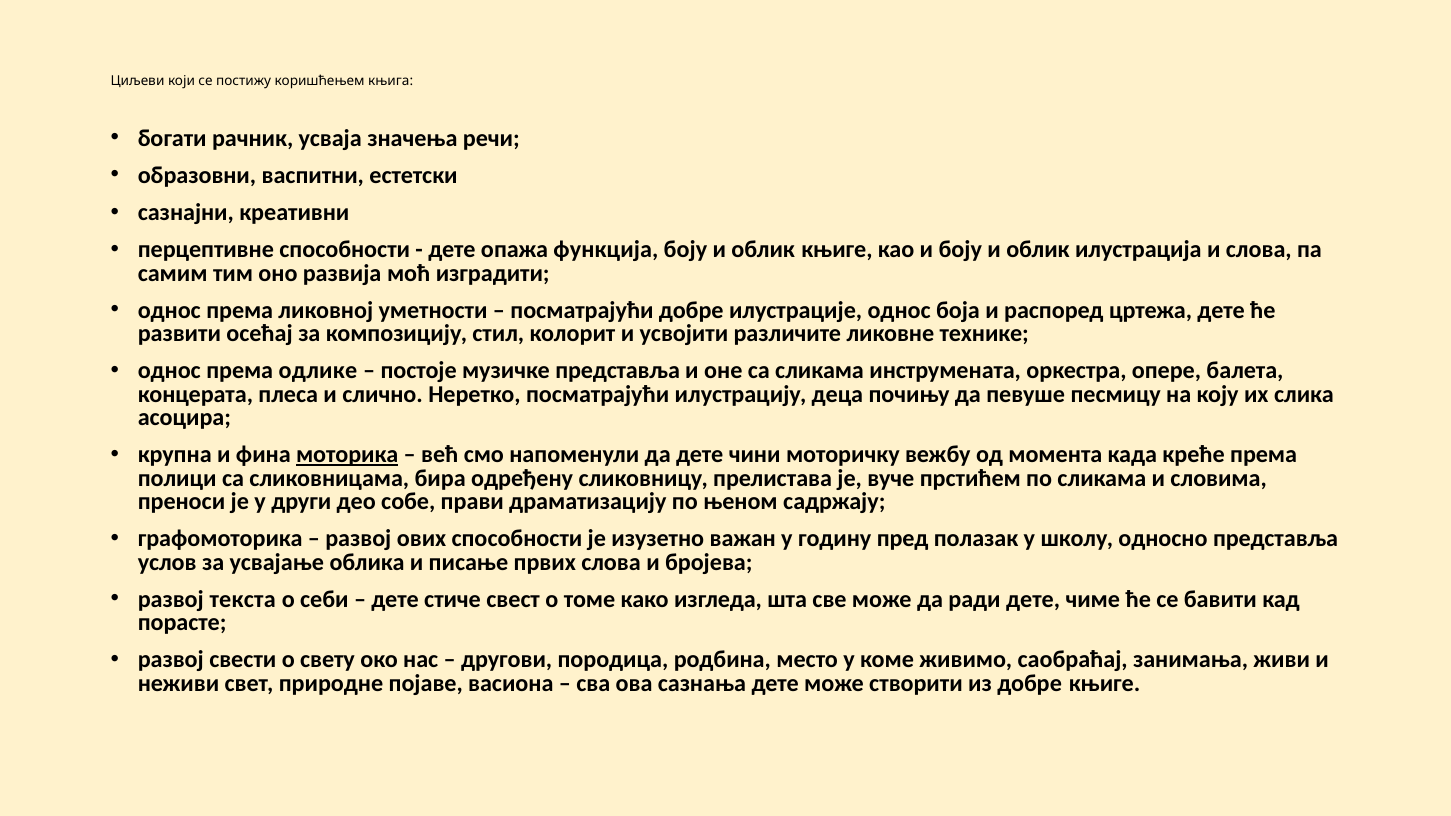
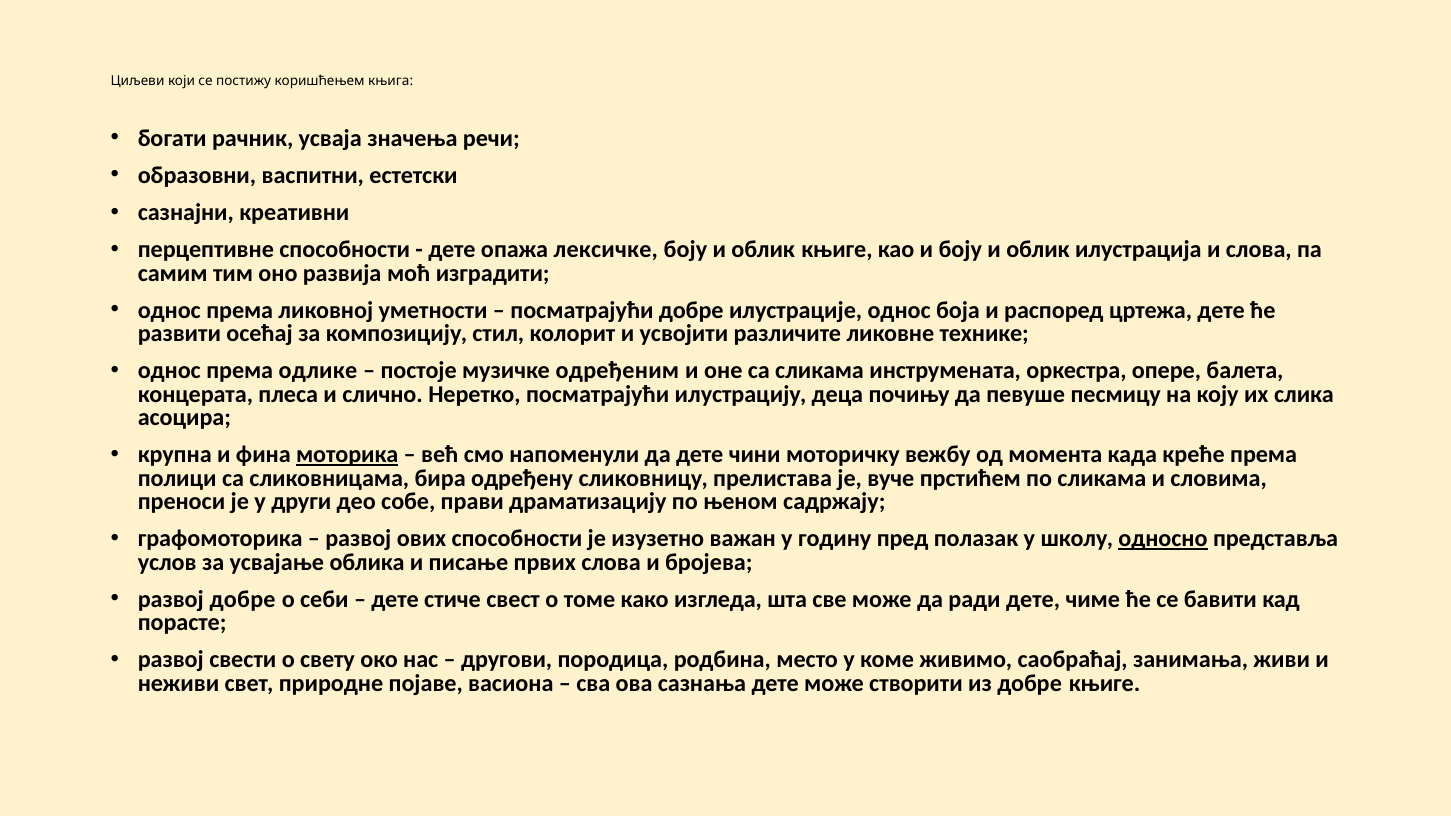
функција: функција -> лексичке (606, 250)
музичке представља: представља -> одређеним (617, 371)
односно underline: none -> present (1163, 539)
развој текста: текста -> добре (243, 599)
